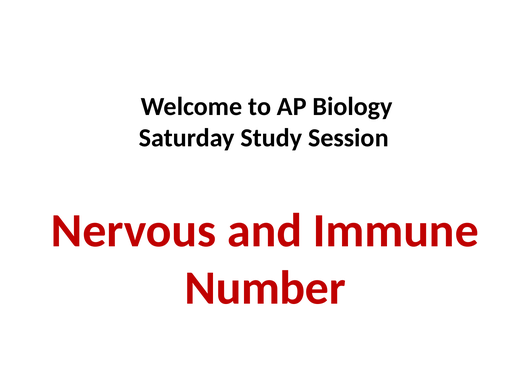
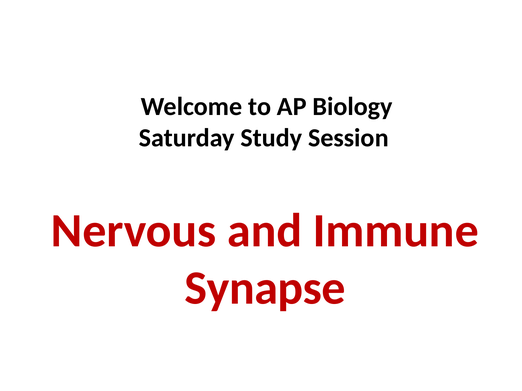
Number: Number -> Synapse (265, 288)
